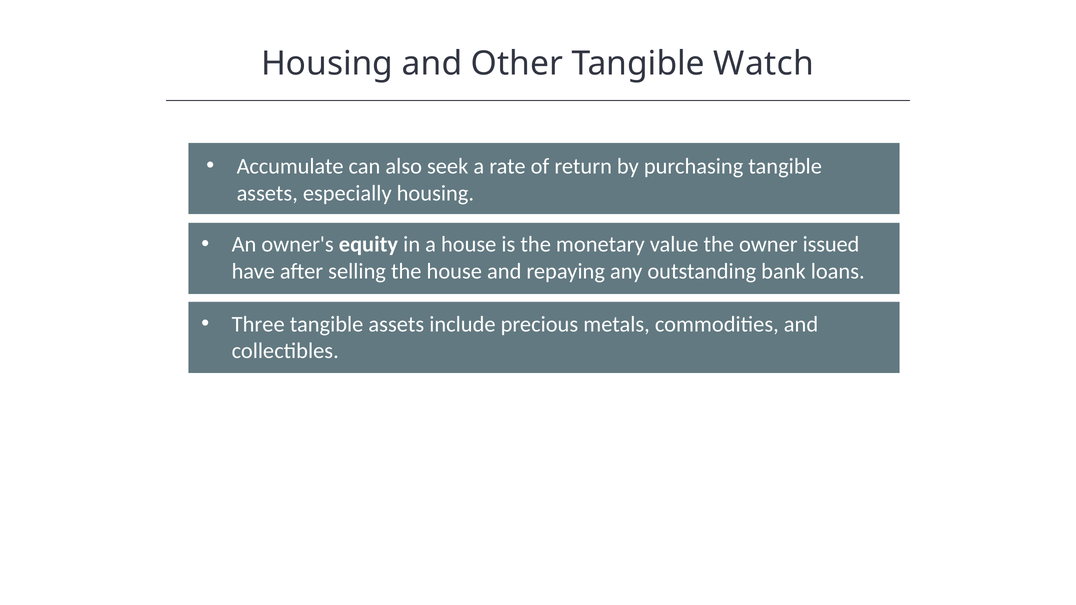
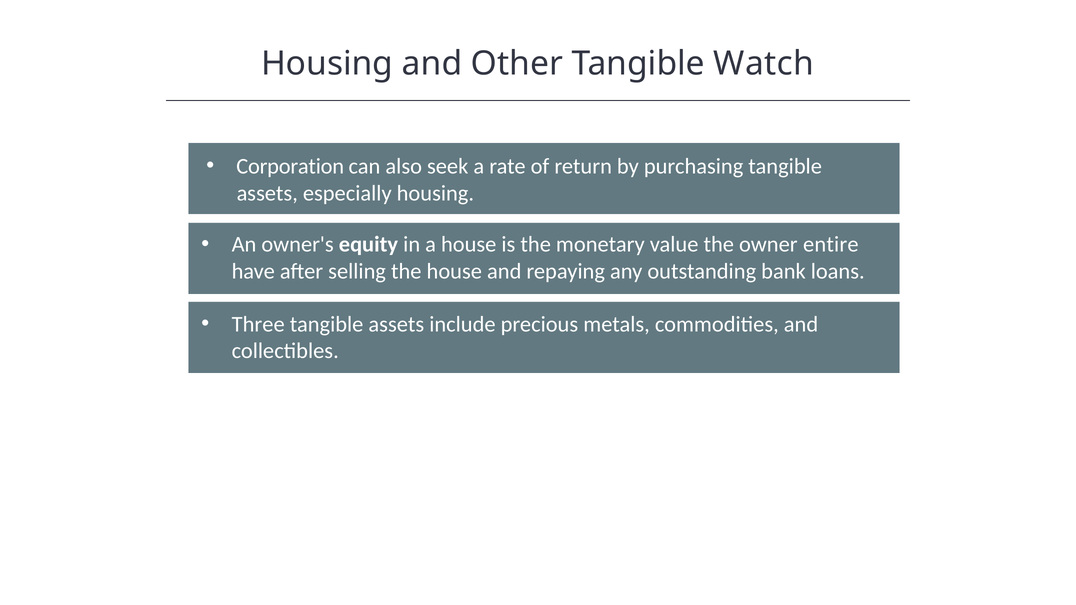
Accumulate: Accumulate -> Corporation (290, 166)
issued: issued -> entire (831, 245)
